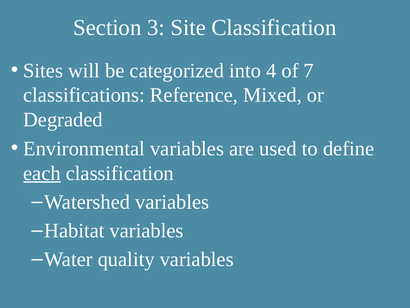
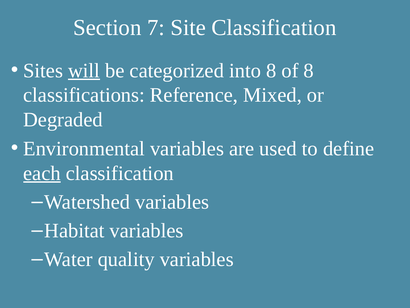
3: 3 -> 7 (156, 28)
will underline: none -> present (84, 70)
into 4: 4 -> 8 (271, 70)
of 7: 7 -> 8 (309, 70)
